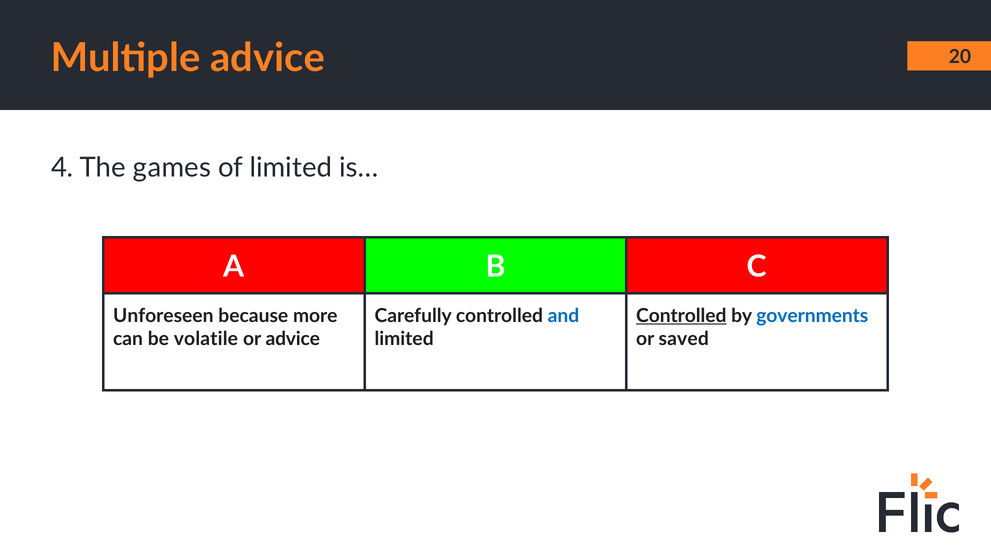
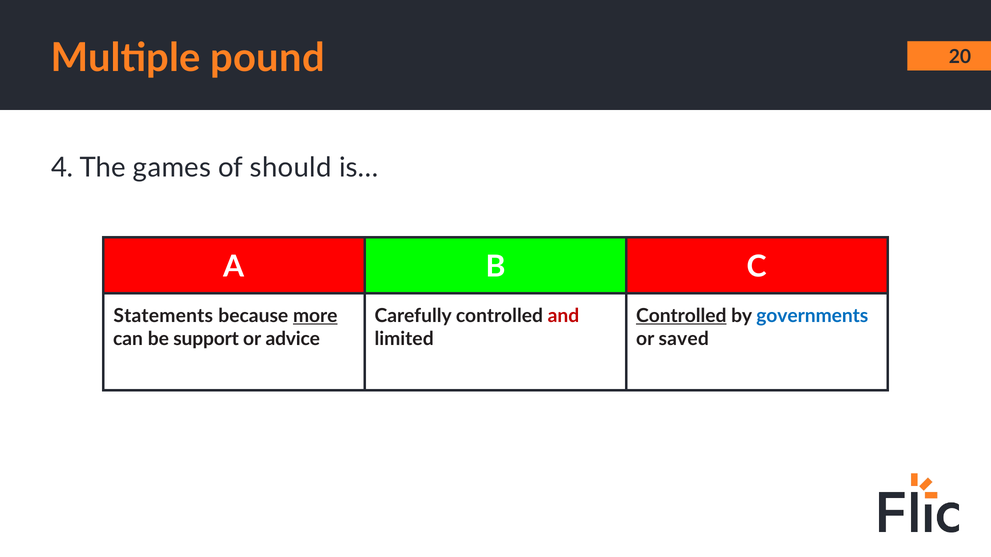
Multiple advice: advice -> pound (267, 58)
of limited: limited -> should (291, 168)
Unforeseen: Unforeseen -> Statements (163, 316)
more underline: none -> present (315, 316)
and colour: blue -> red (564, 316)
volatile: volatile -> support (206, 339)
